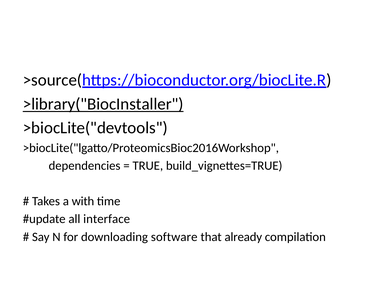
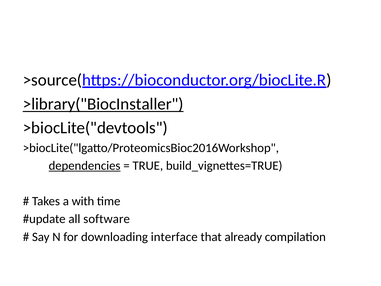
dependencies underline: none -> present (85, 166)
interface: interface -> software (107, 219)
software: software -> interface (174, 237)
